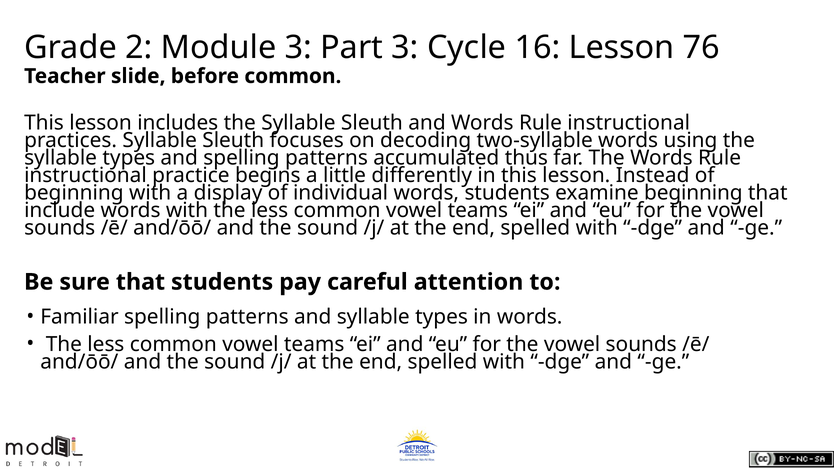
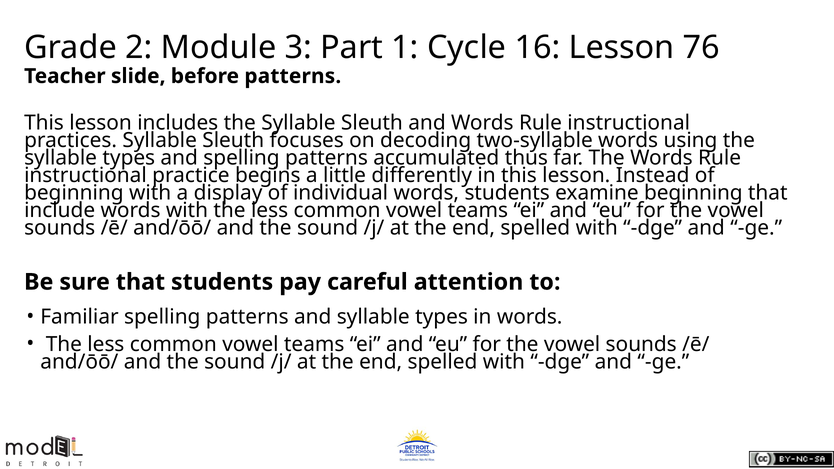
Part 3: 3 -> 1 (405, 47)
before common: common -> patterns (293, 76)
